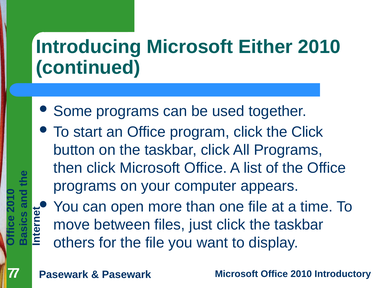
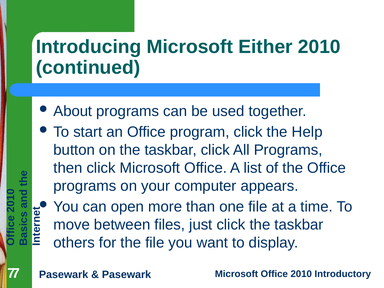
Some: Some -> About (73, 111)
the Click: Click -> Help (307, 132)
